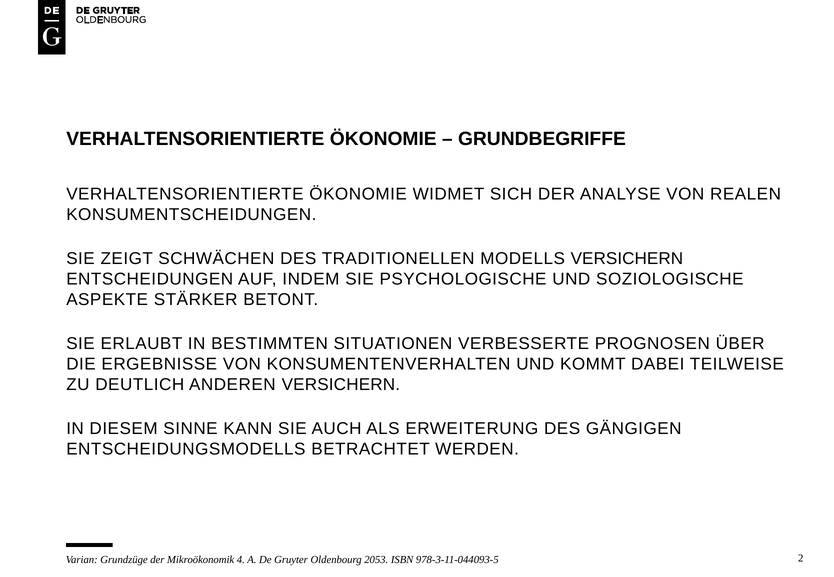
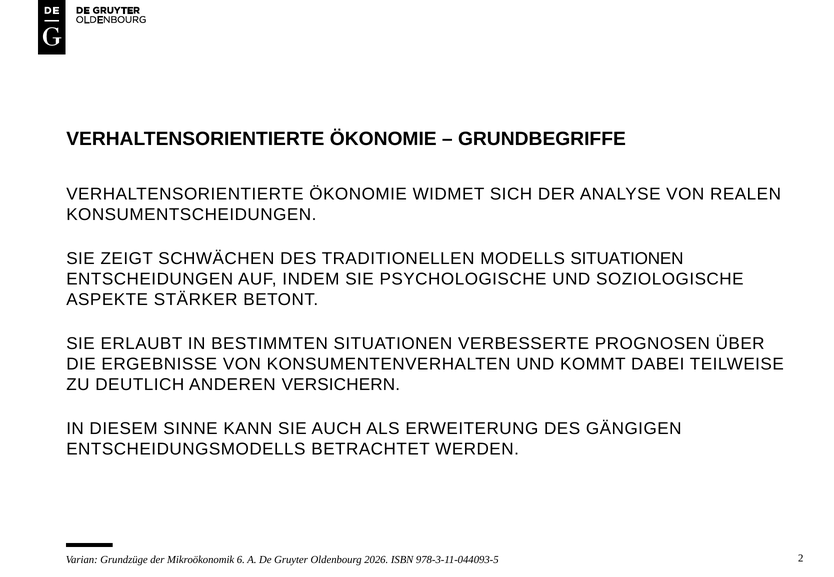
MODELLS VERSICHERN: VERSICHERN -> SITUATIONEN (627, 259)
4: 4 -> 6 (241, 560)
2053: 2053 -> 2026 (376, 560)
